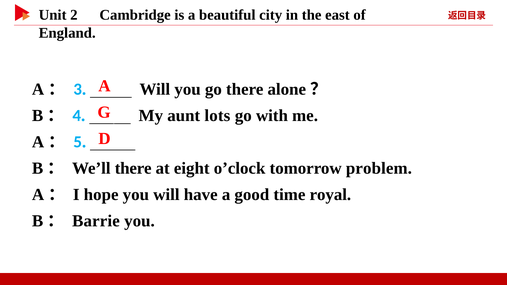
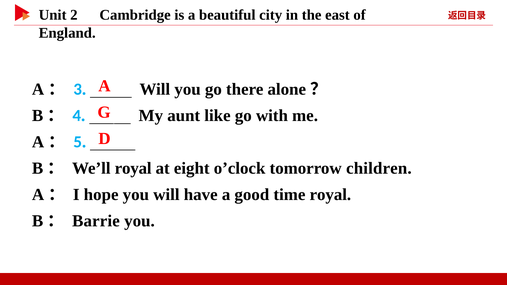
lots: lots -> like (217, 116)
We’ll there: there -> royal (133, 168)
problem: problem -> children (379, 168)
